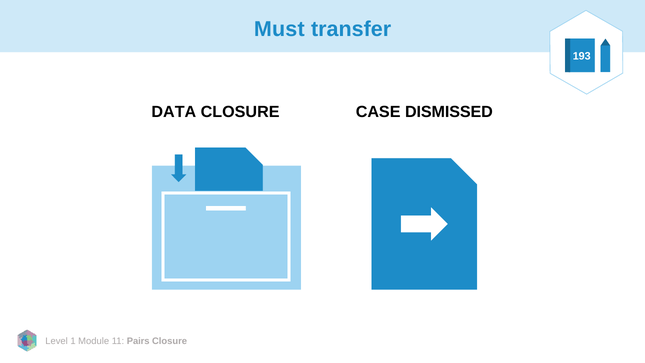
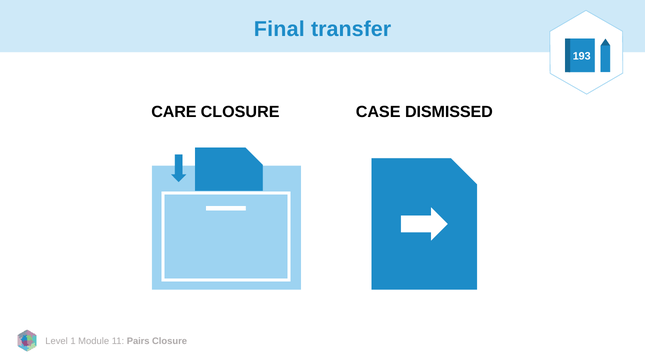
Must: Must -> Final (279, 29)
DATA: DATA -> CARE (174, 112)
